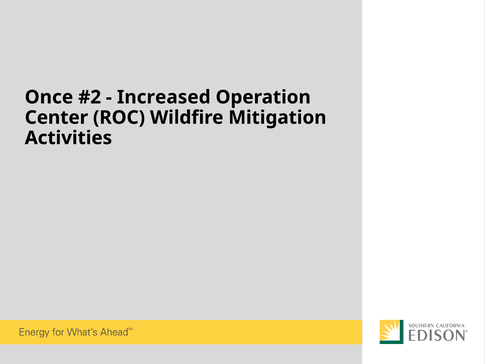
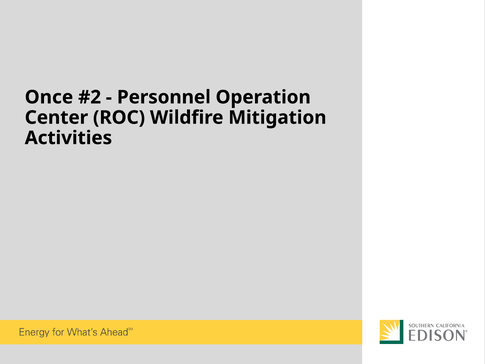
Increased: Increased -> Personnel (164, 97)
